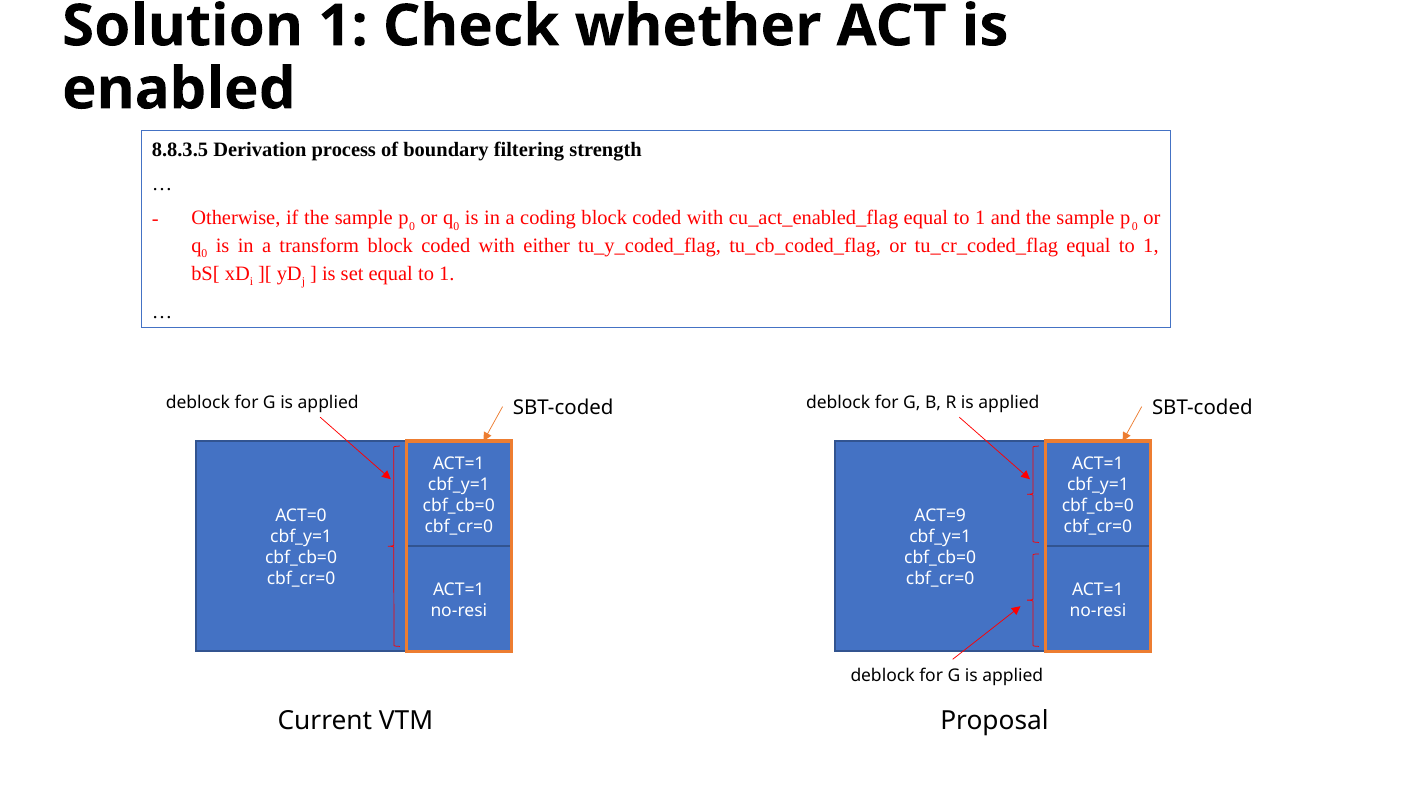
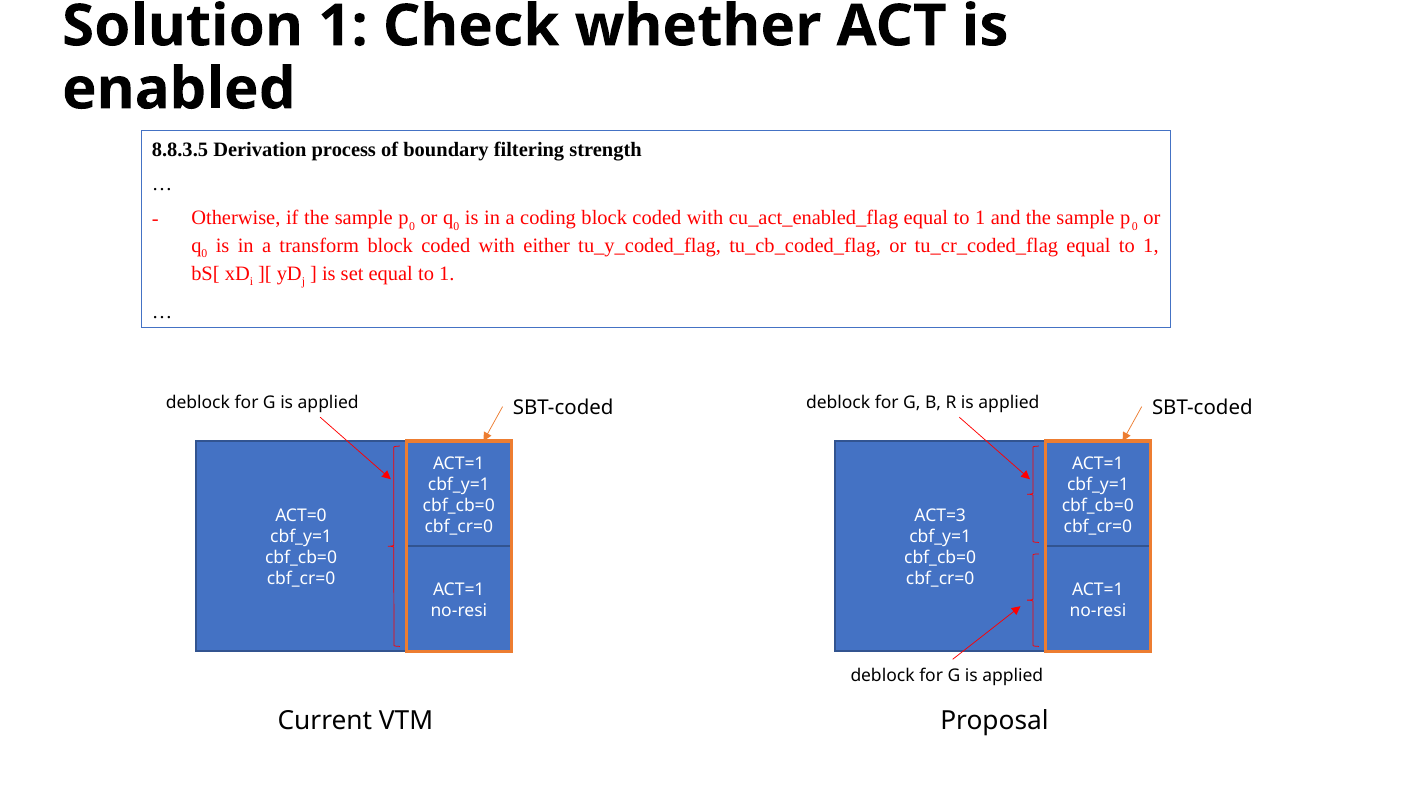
ACT=9: ACT=9 -> ACT=3 (940, 516)
